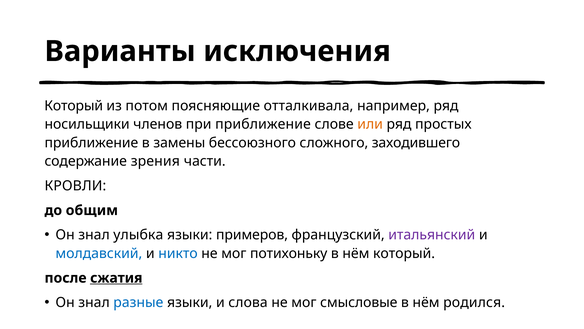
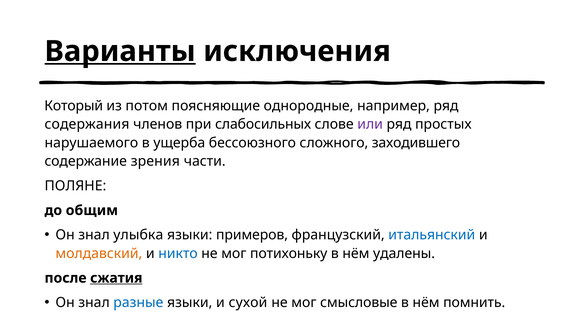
Варианты underline: none -> present (120, 51)
отталкивала: отталкивала -> однородные (309, 106)
носильщики: носильщики -> содержания (87, 124)
при приближение: приближение -> слабосильных (263, 124)
или colour: orange -> purple (370, 124)
приближение: приближение -> нарушаемого (91, 143)
замены: замены -> ущерба (179, 143)
КРОВЛИ: КРОВЛИ -> ПОЛЯНЕ (75, 186)
итальянский colour: purple -> blue (432, 235)
молдавский colour: blue -> orange (99, 253)
нём который: который -> удалены (404, 253)
слова: слова -> сухой (248, 302)
родился: родился -> помнить (474, 302)
